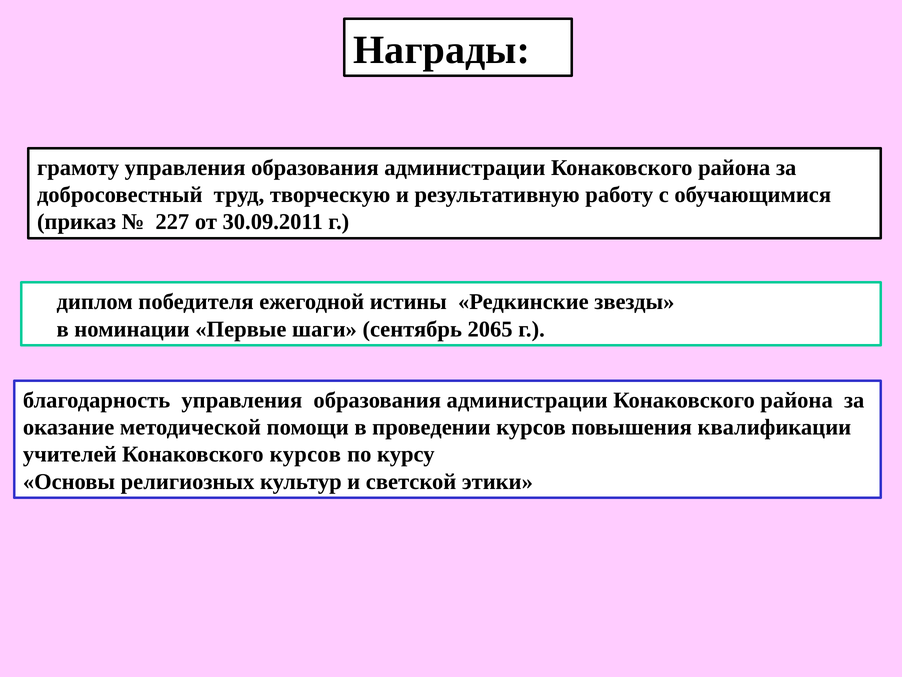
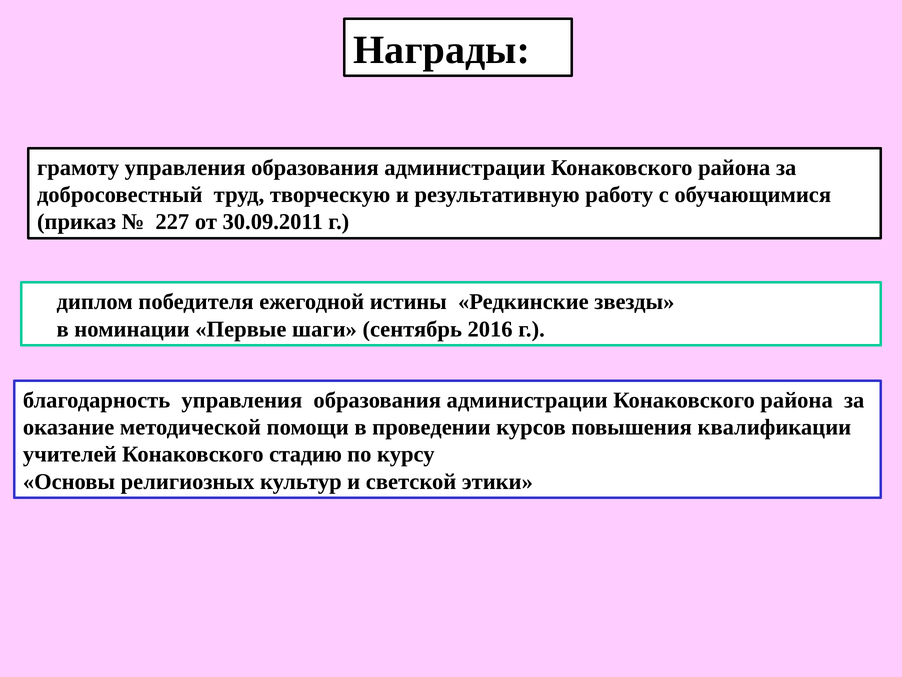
2065: 2065 -> 2016 (490, 329)
Конаковского курсов: курсов -> стадию (306, 454)
